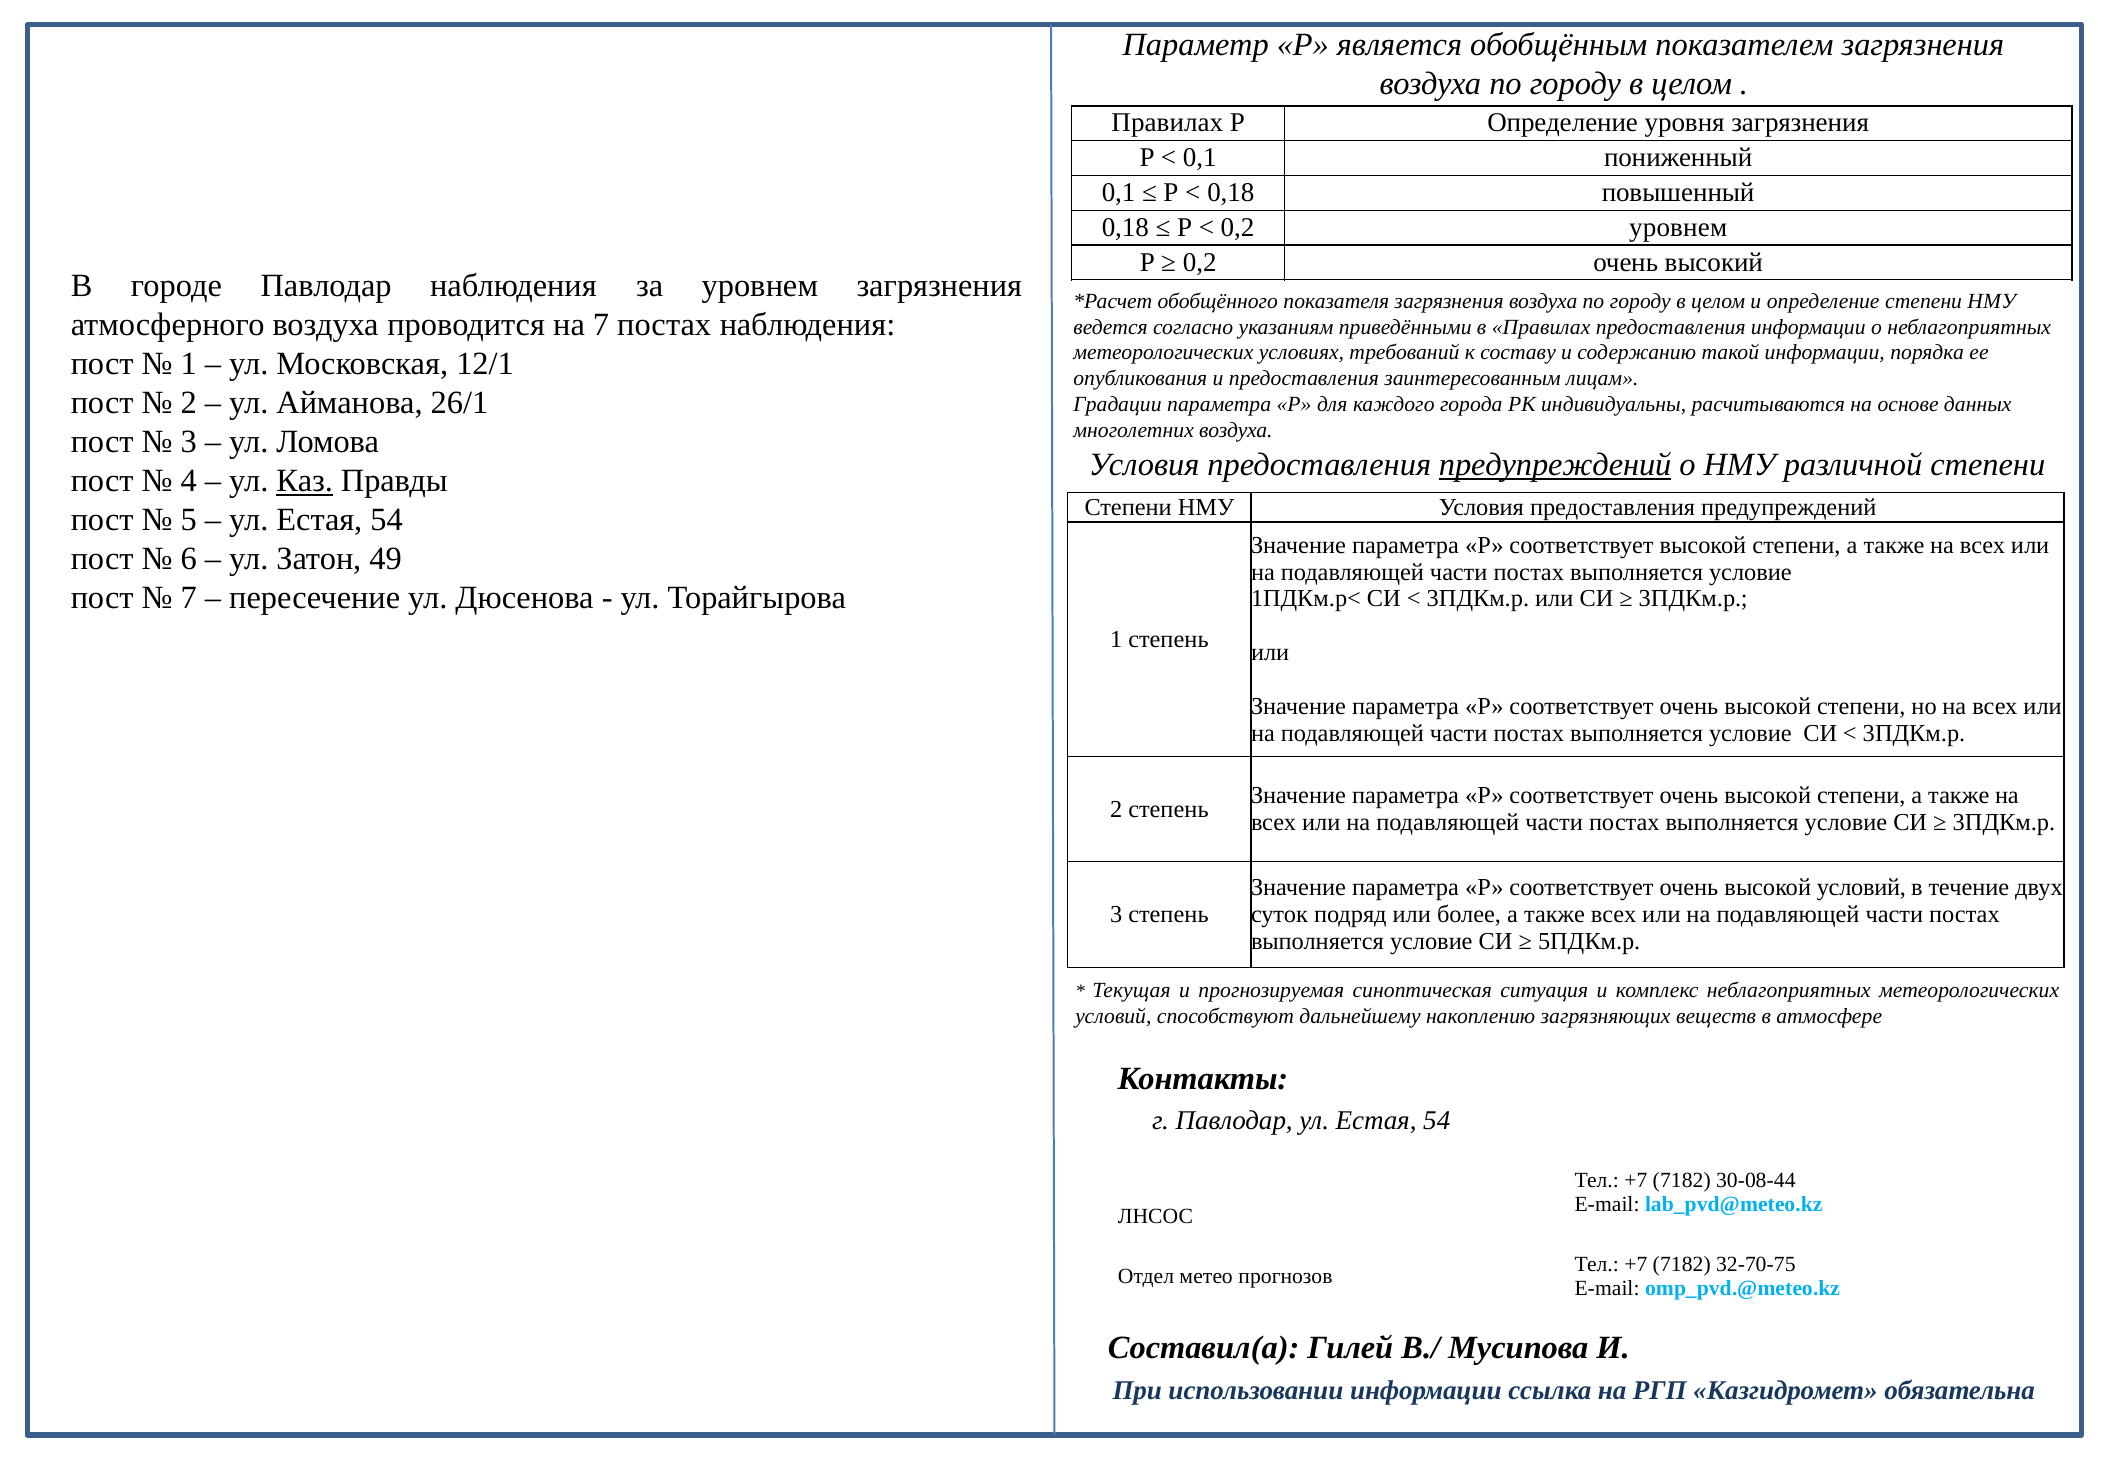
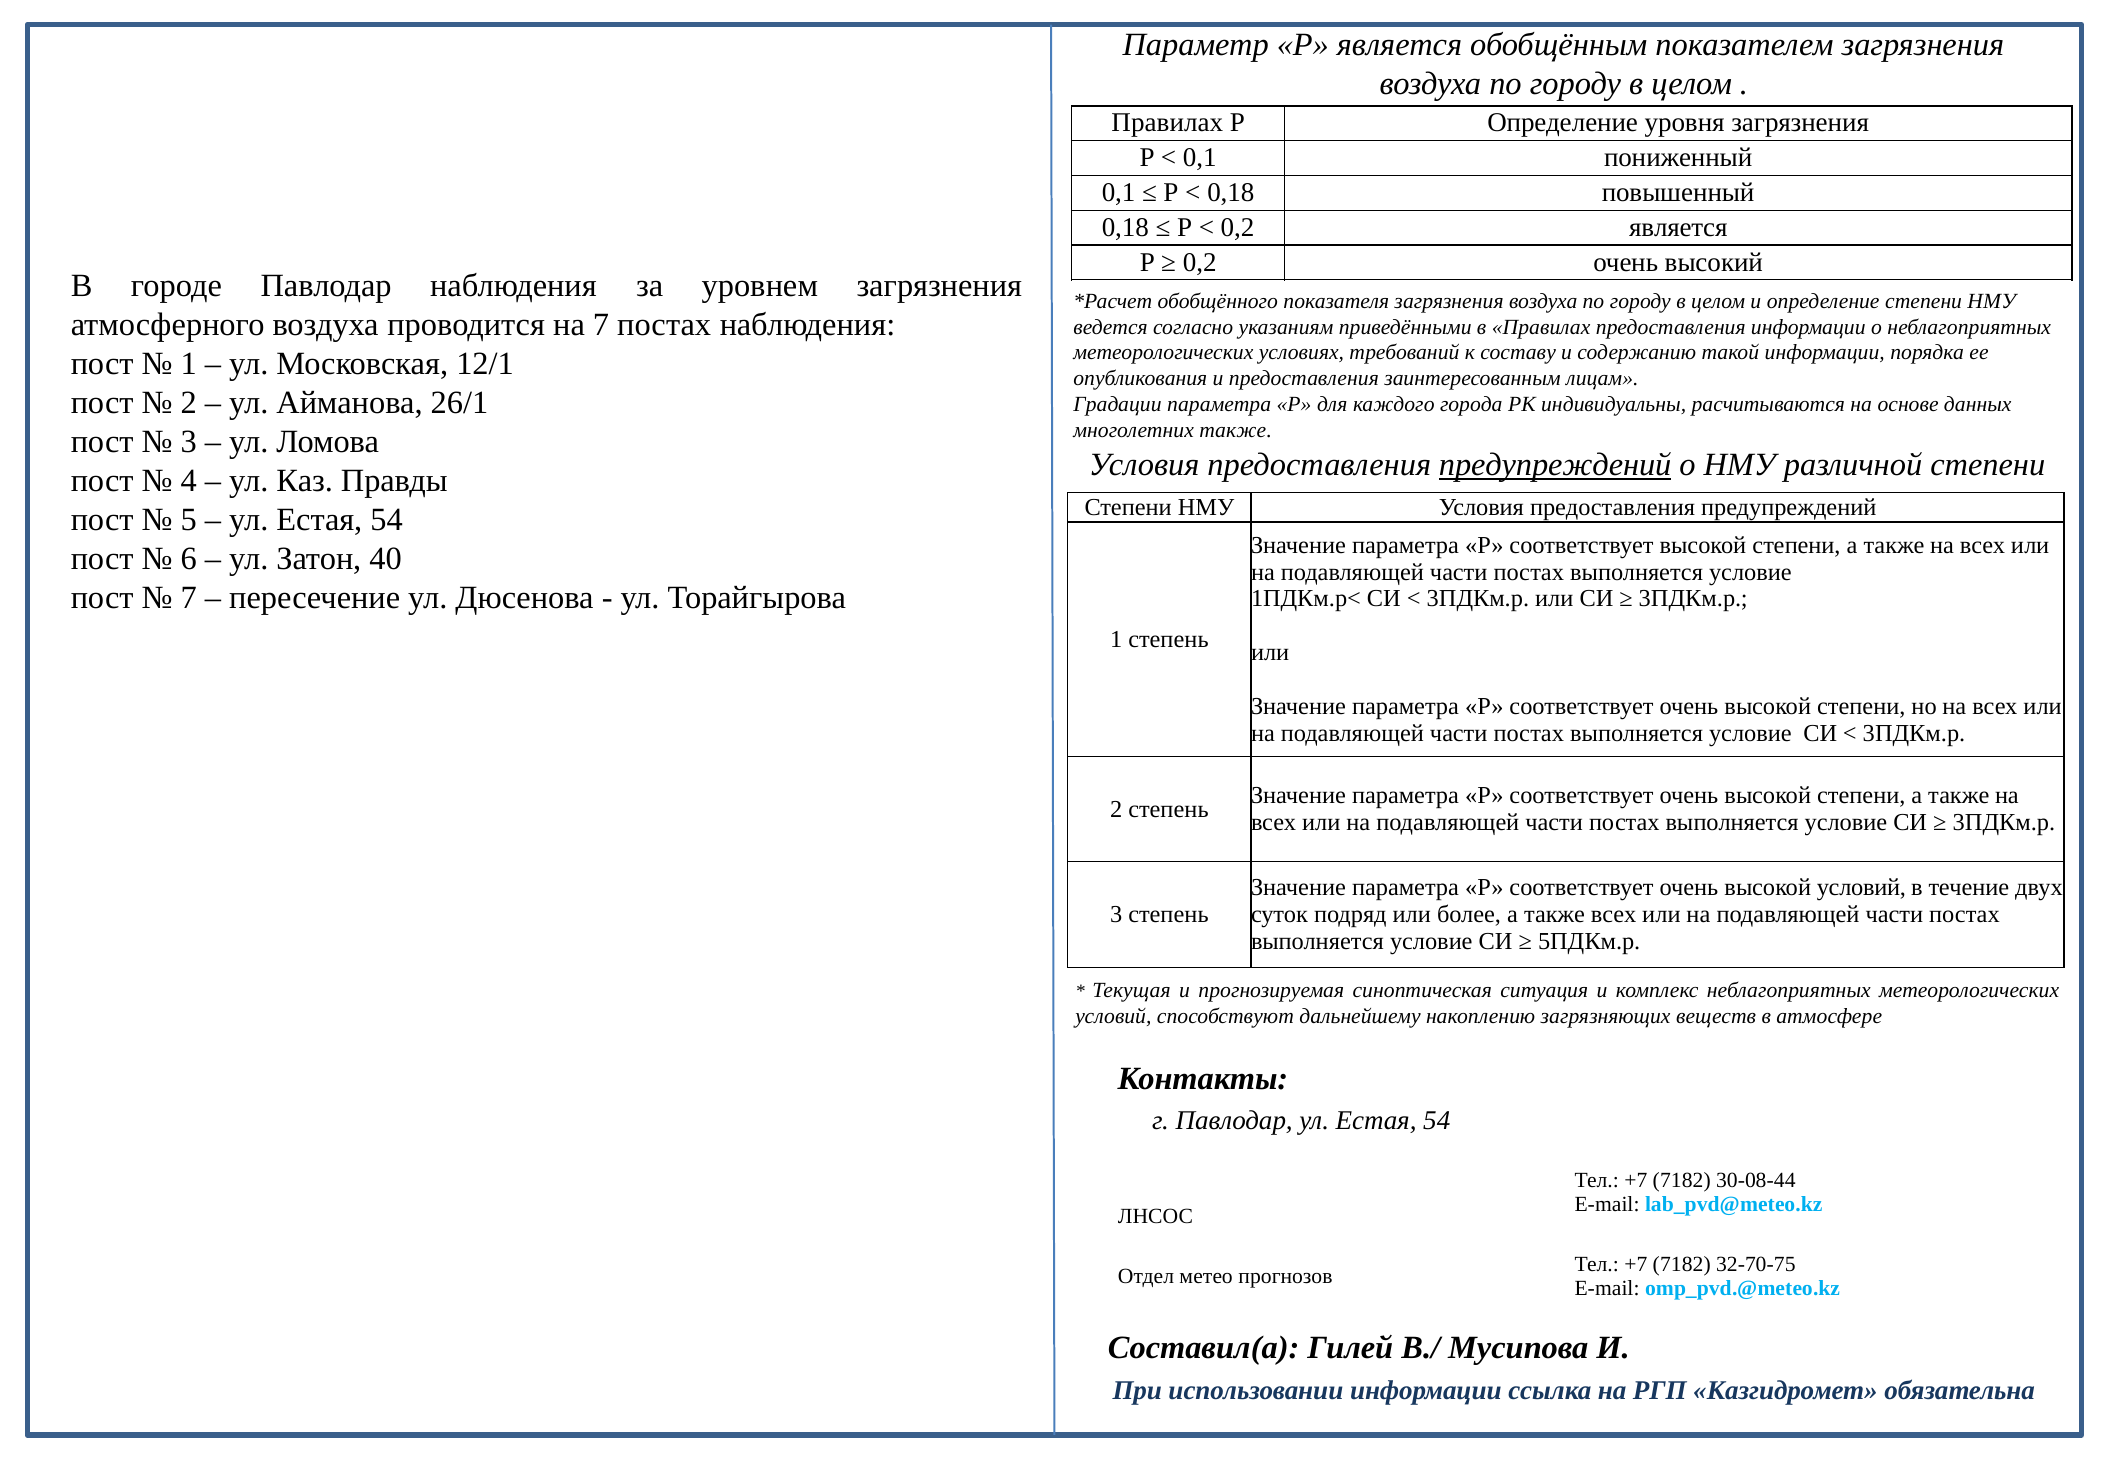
0,2 уровнем: уровнем -> является (1678, 227)
многолетних воздуха: воздуха -> также (1236, 431)
Каз underline: present -> none (305, 481)
49: 49 -> 40 (386, 559)
